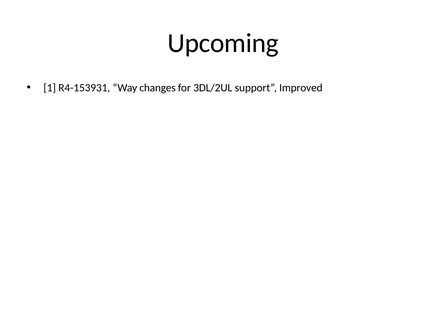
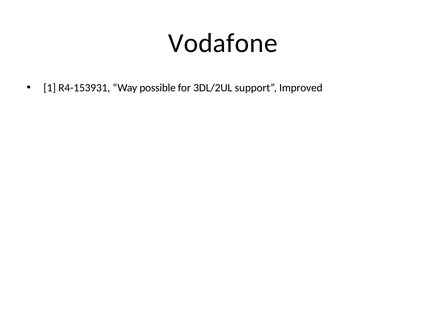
Upcoming: Upcoming -> Vodafone (223, 43)
changes: changes -> possible (158, 88)
